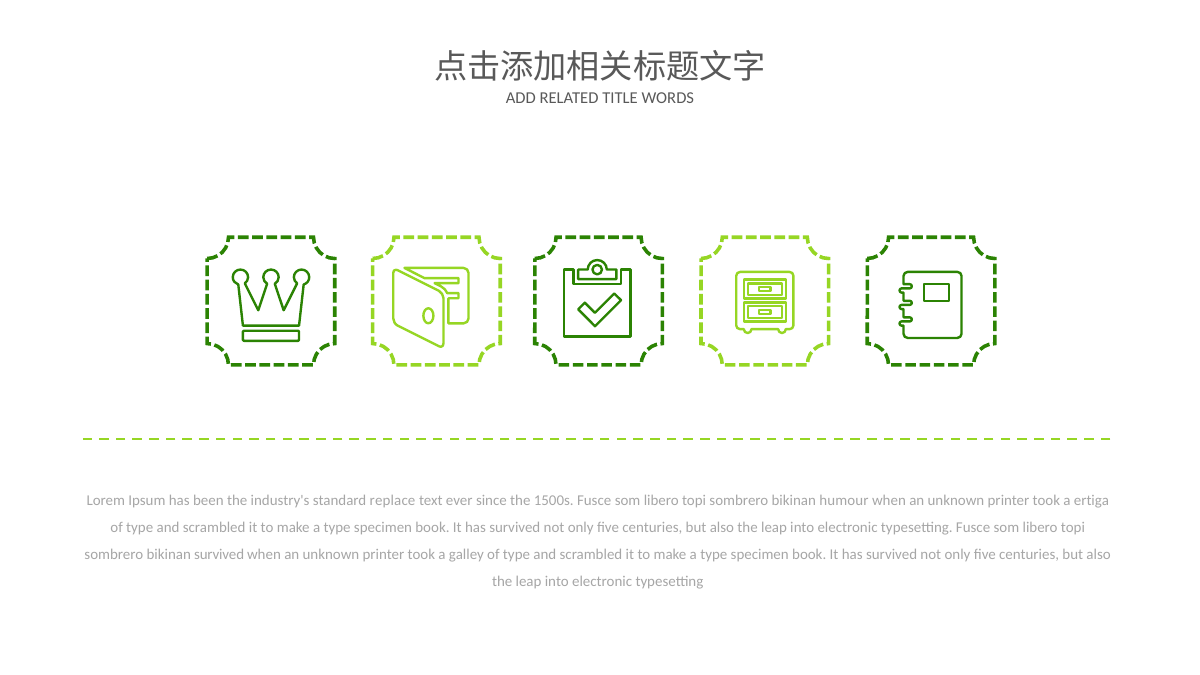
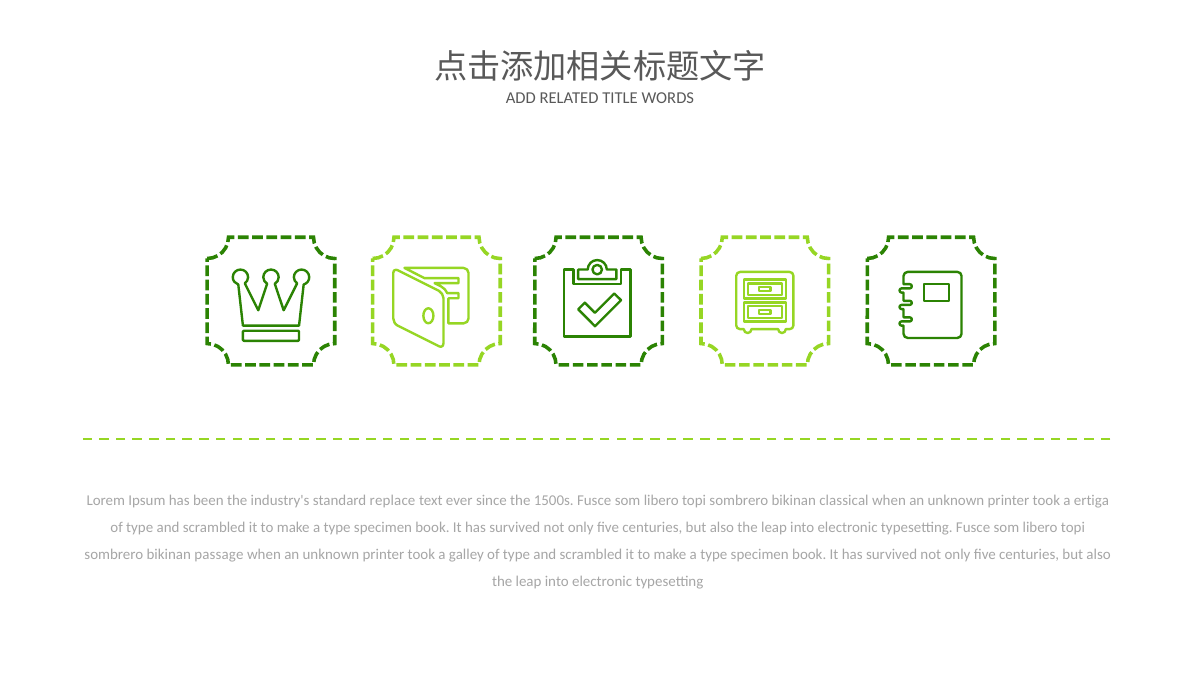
humour: humour -> classical (844, 500)
bikinan survived: survived -> passage (219, 554)
